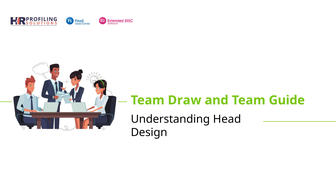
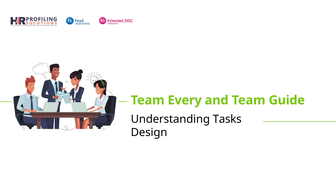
Draw: Draw -> Every (185, 100)
Head: Head -> Tasks (227, 119)
